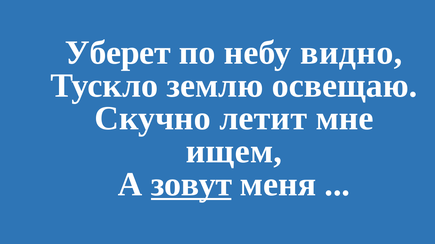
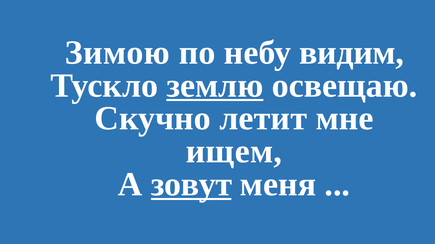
Уберет: Уберет -> Зимою (117, 53)
видно: видно -> видим (352, 53)
землю underline: none -> present (215, 86)
